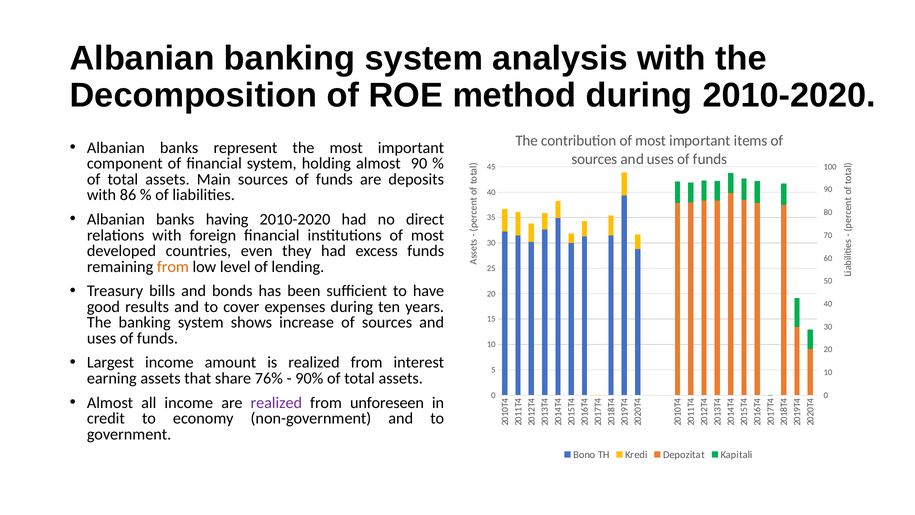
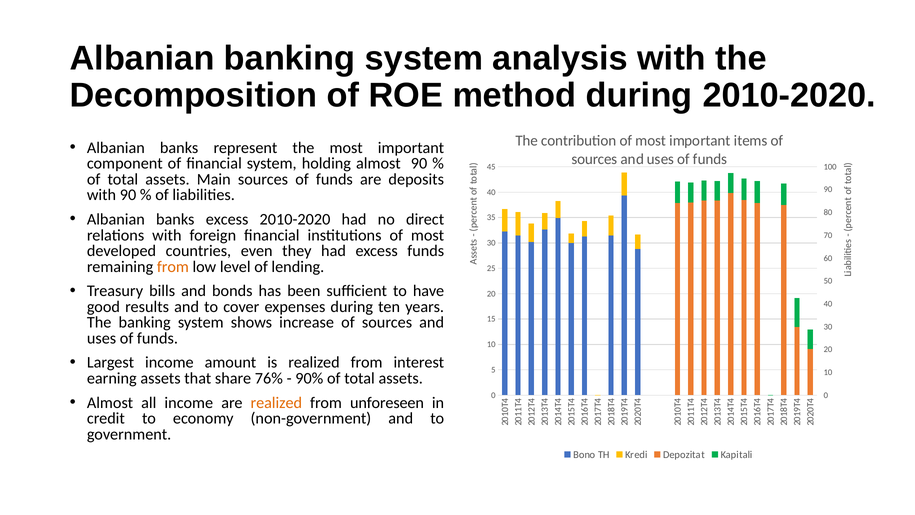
with 86: 86 -> 90 (128, 195)
banks having: having -> excess (227, 219)
realized colour: purple -> orange (276, 402)
